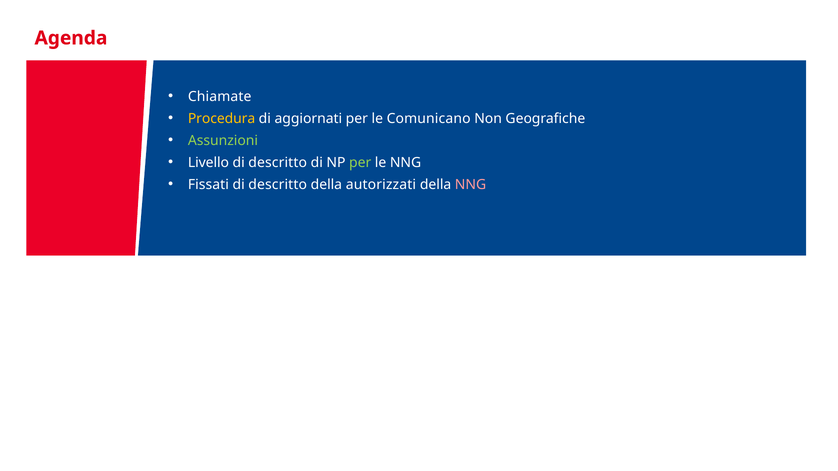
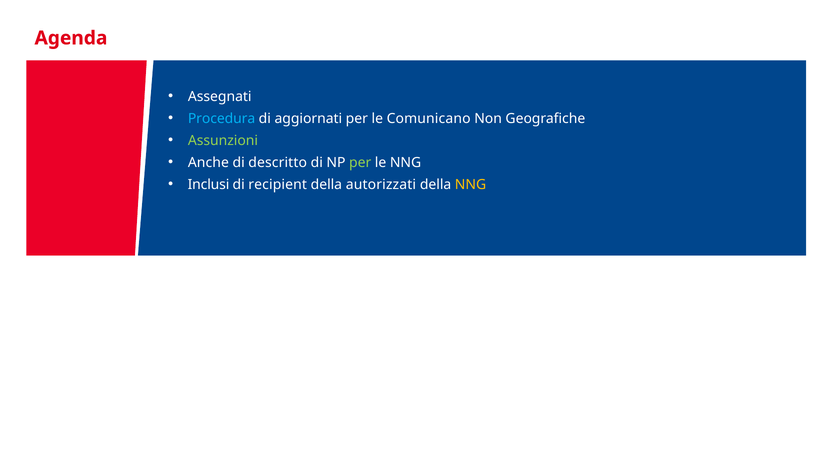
Chiamate: Chiamate -> Assegnati (220, 97)
Procedura colour: yellow -> light blue (222, 119)
Livello: Livello -> Anche (208, 163)
Fissati: Fissati -> Inclusi (208, 185)
descritto: descritto -> recipient (278, 185)
NNG colour: pink -> yellow (471, 185)
